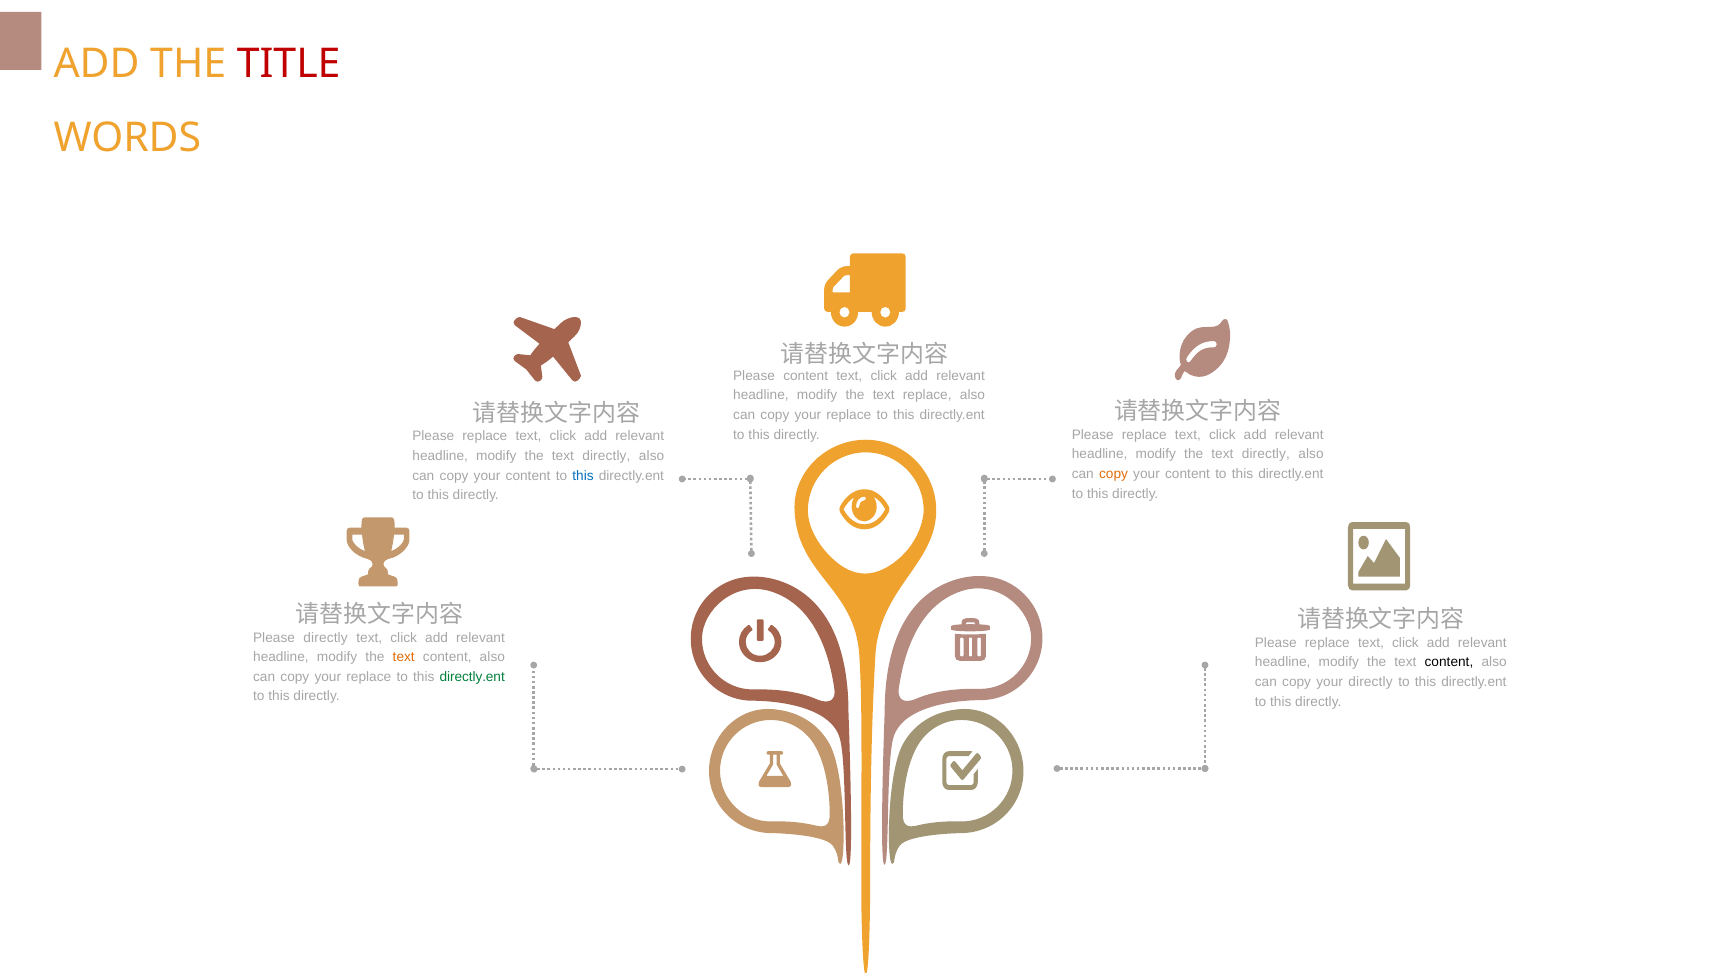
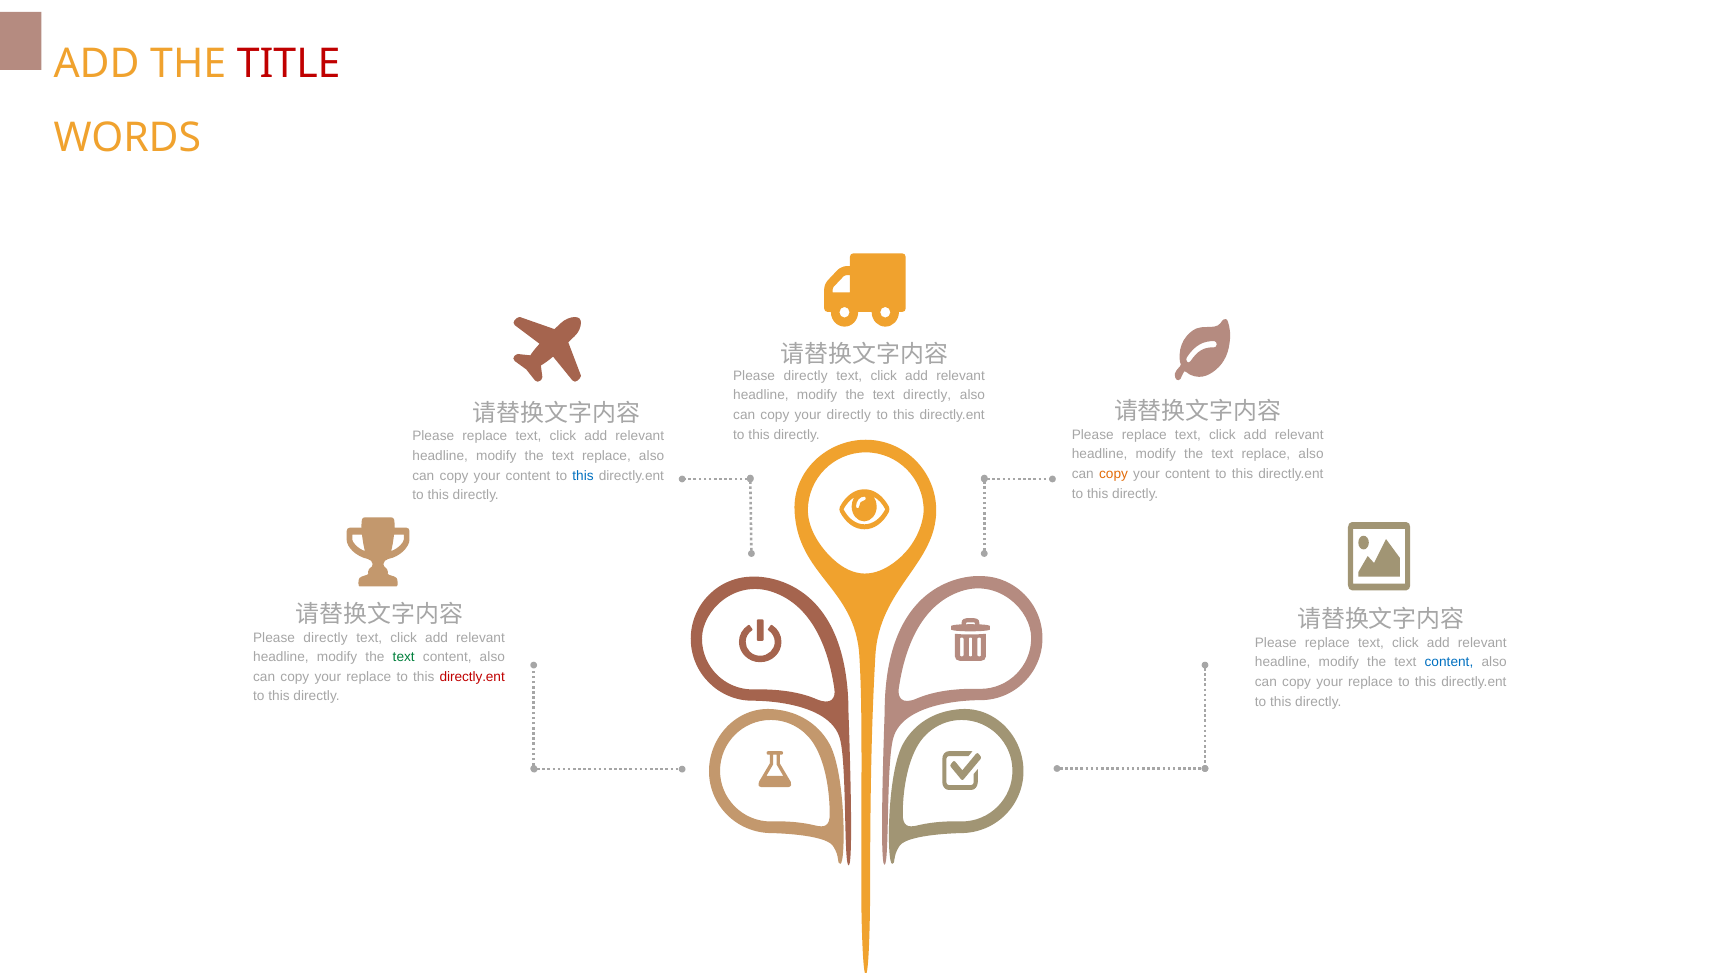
content: content -> directly (806, 376)
text replace: replace -> directly (927, 395)
replace: replace -> directly (849, 415)
directly: directly -> replace (1266, 454)
directly: directly -> replace (606, 456)
text colour: orange -> green (404, 657)
content colour: black -> blue (1449, 662)
directly.ent colour: green -> red (472, 676)
directly: directly -> replace (1371, 682)
